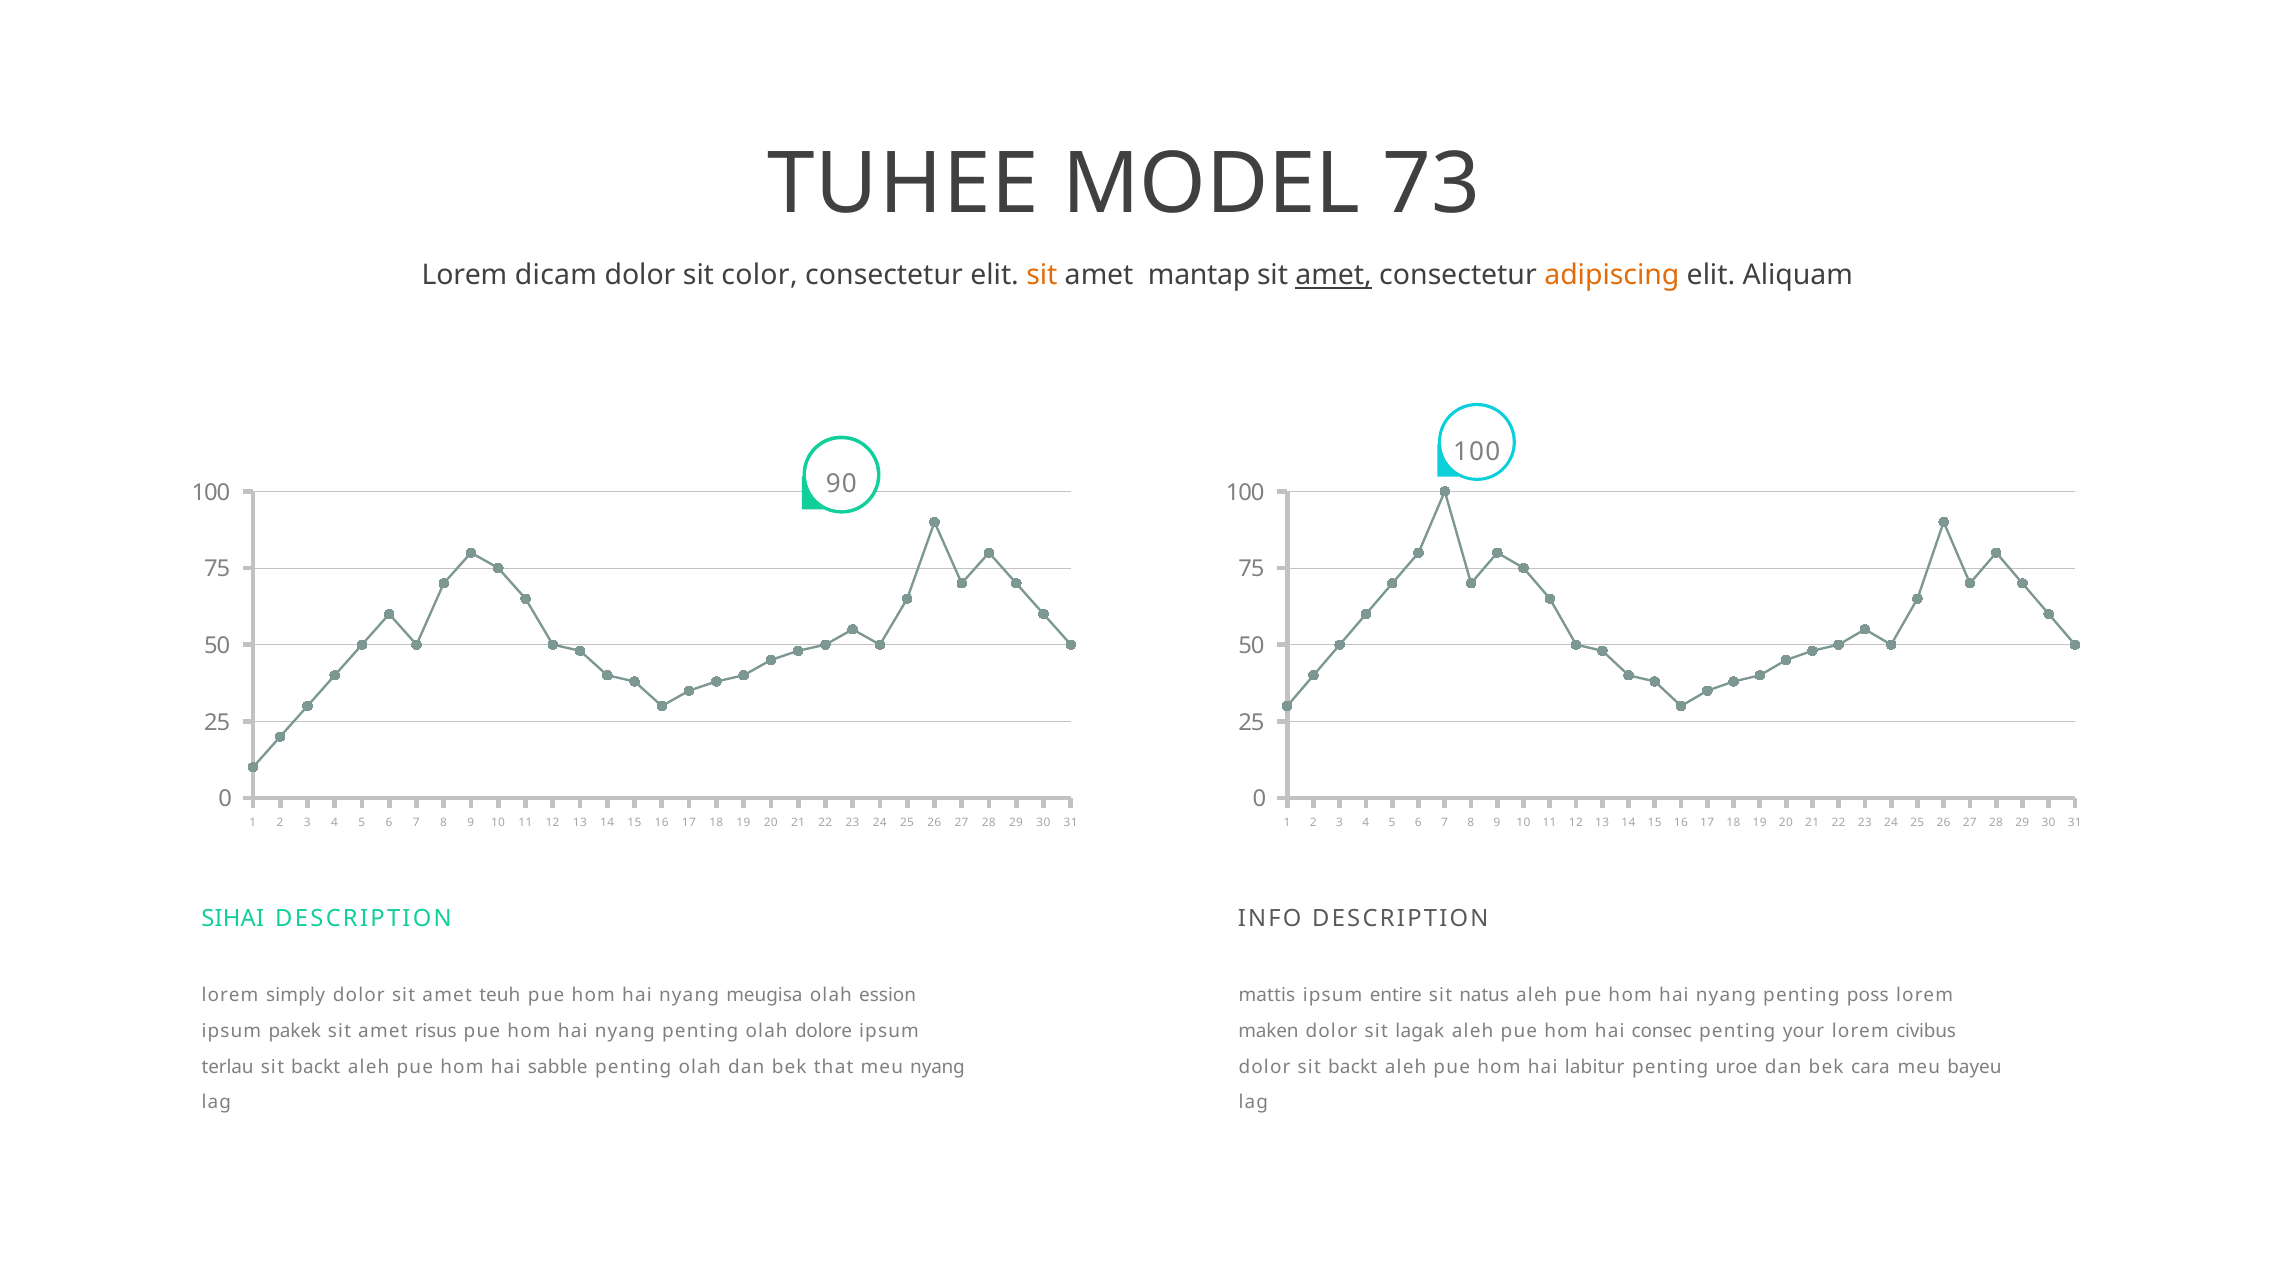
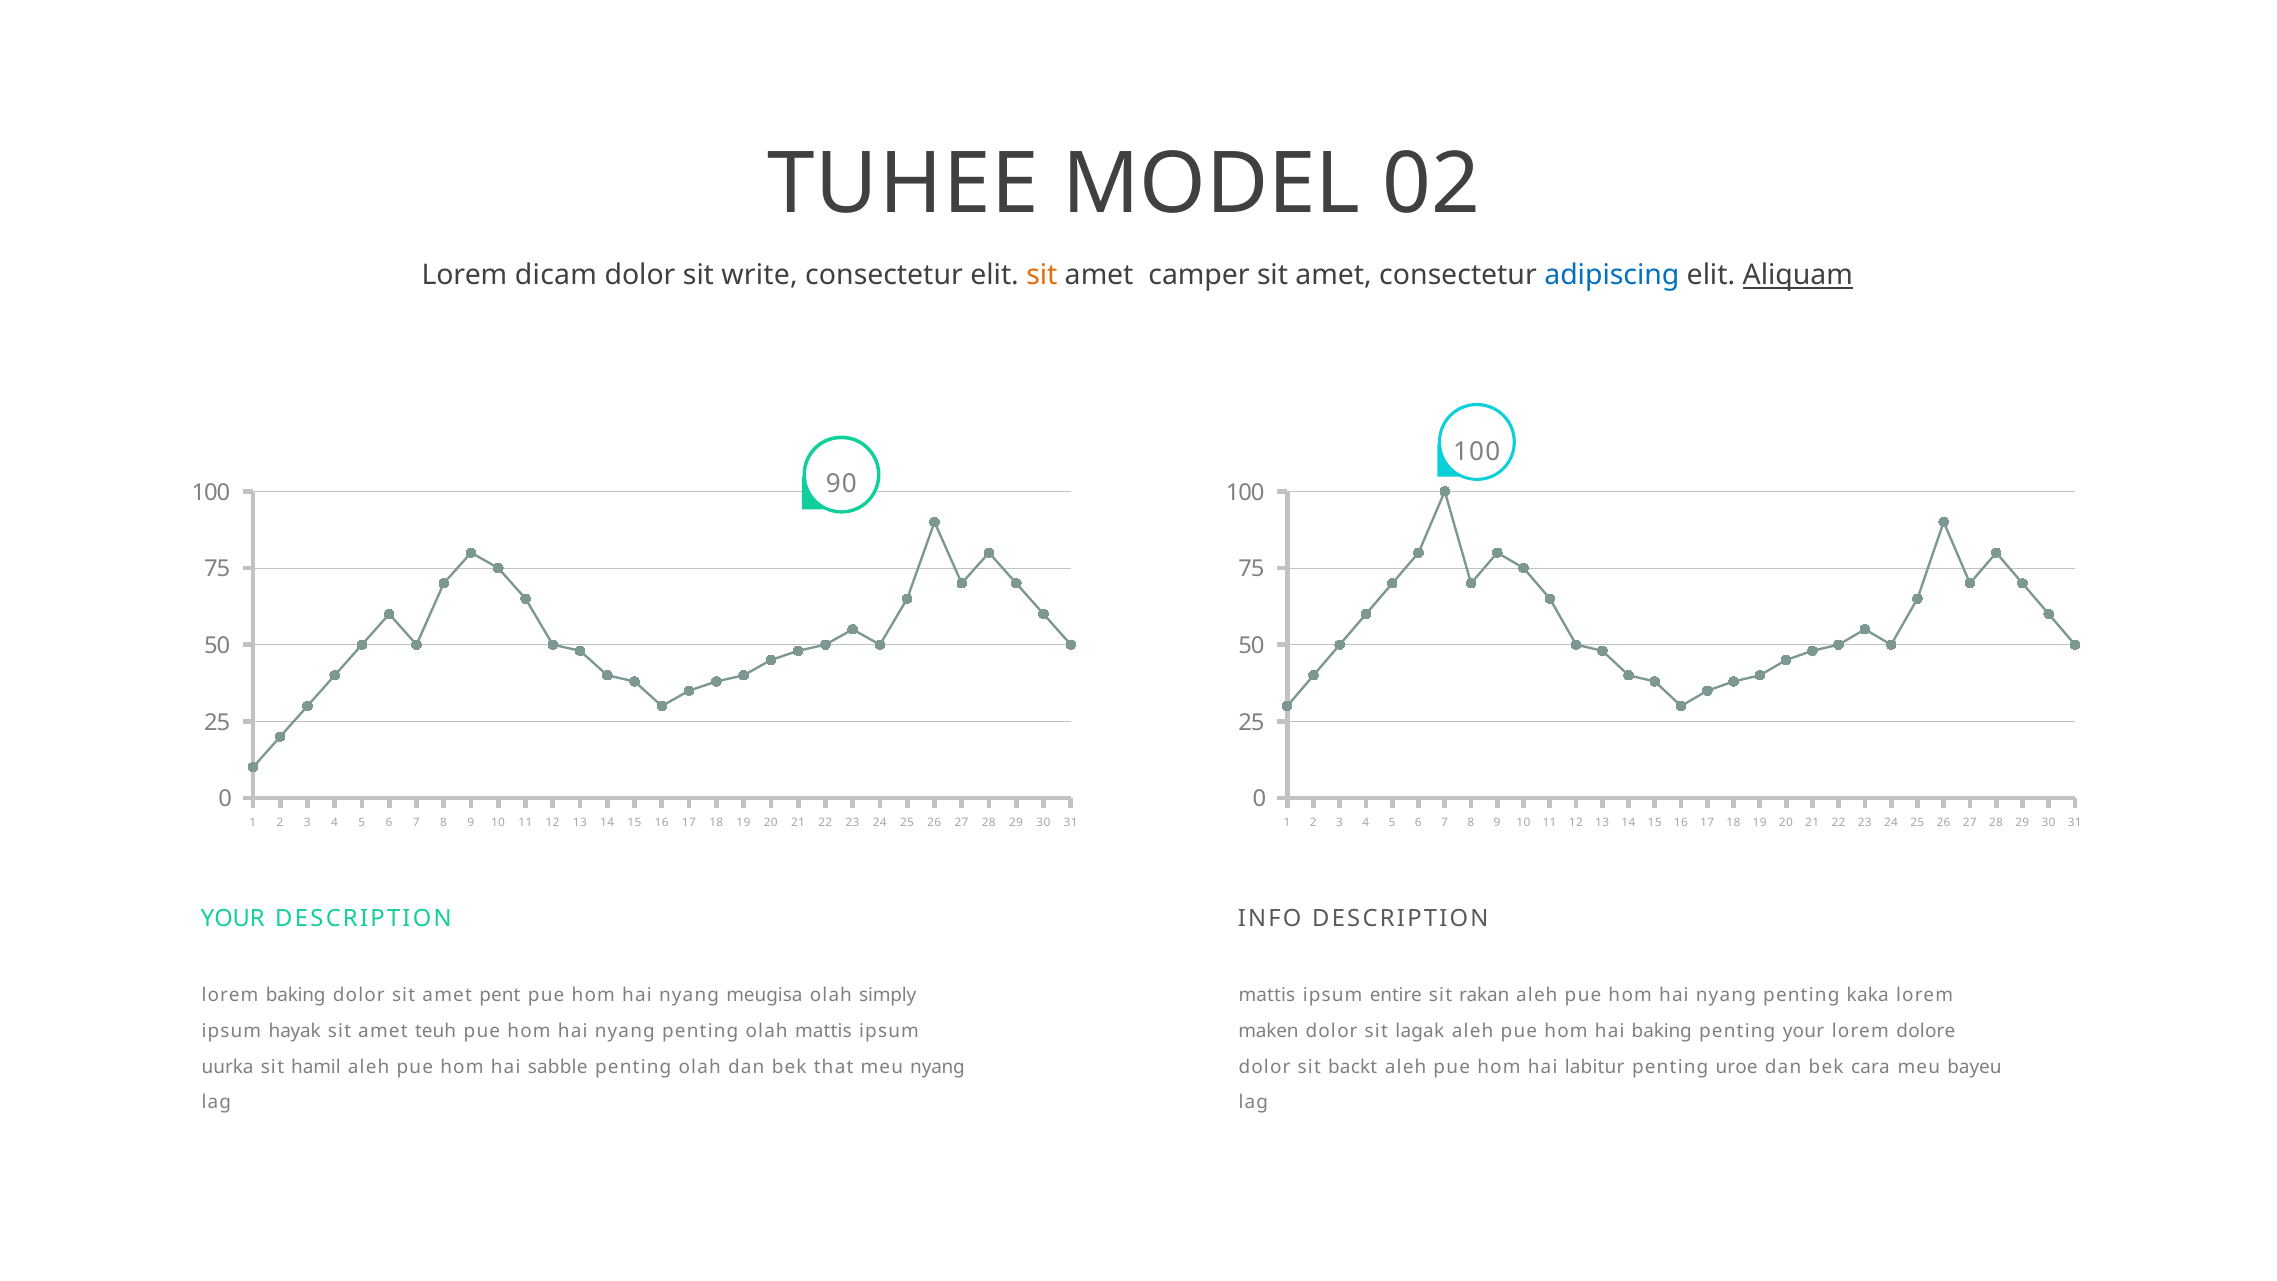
73: 73 -> 02 (1432, 184)
color: color -> write (760, 276)
mantap: mantap -> camper (1199, 276)
amet underline: present -> none (1334, 276)
adipiscing colour: orange -> blue (1612, 276)
Aliquam underline: none -> present (1798, 276)
SIHAI: SIHAI -> YOUR (233, 919)
lorem simply: simply -> baking (296, 995)
teuh: teuh -> pent (500, 995)
ession: ession -> simply (888, 995)
natus: natus -> rakan (1484, 995)
poss: poss -> kaka (1868, 995)
pakek: pakek -> hayak (295, 1031)
risus: risus -> teuh (436, 1031)
olah dolore: dolore -> mattis (823, 1031)
hai consec: consec -> baking (1662, 1031)
civibus: civibus -> dolore (1926, 1031)
terlau: terlau -> uurka (228, 1067)
backt: backt -> hamil (316, 1067)
